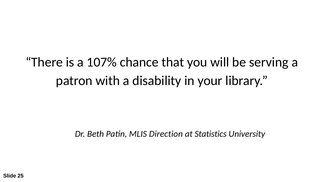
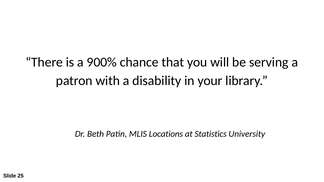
107%: 107% -> 900% (102, 62)
Direction: Direction -> Locations (166, 134)
